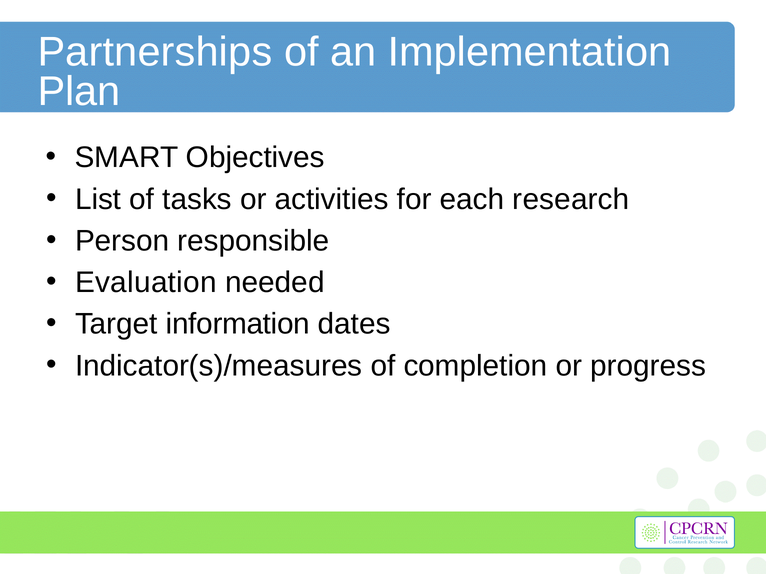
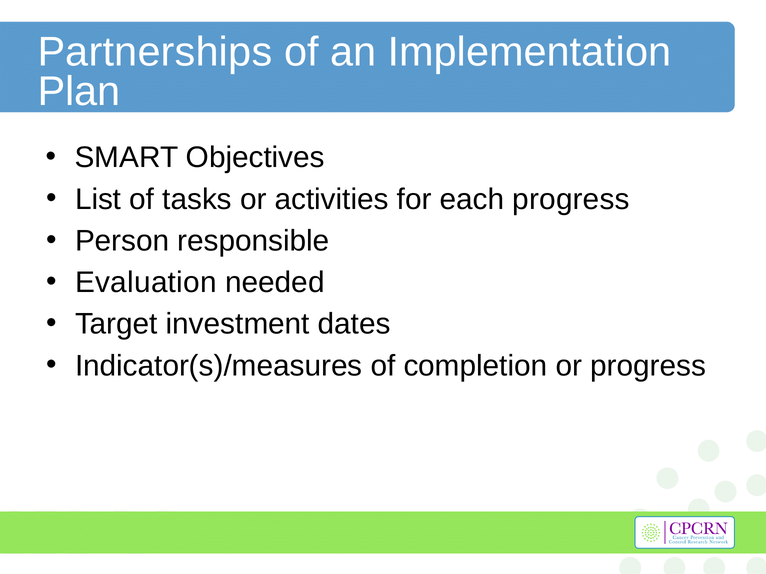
each research: research -> progress (571, 199)
information: information -> investment (238, 324)
